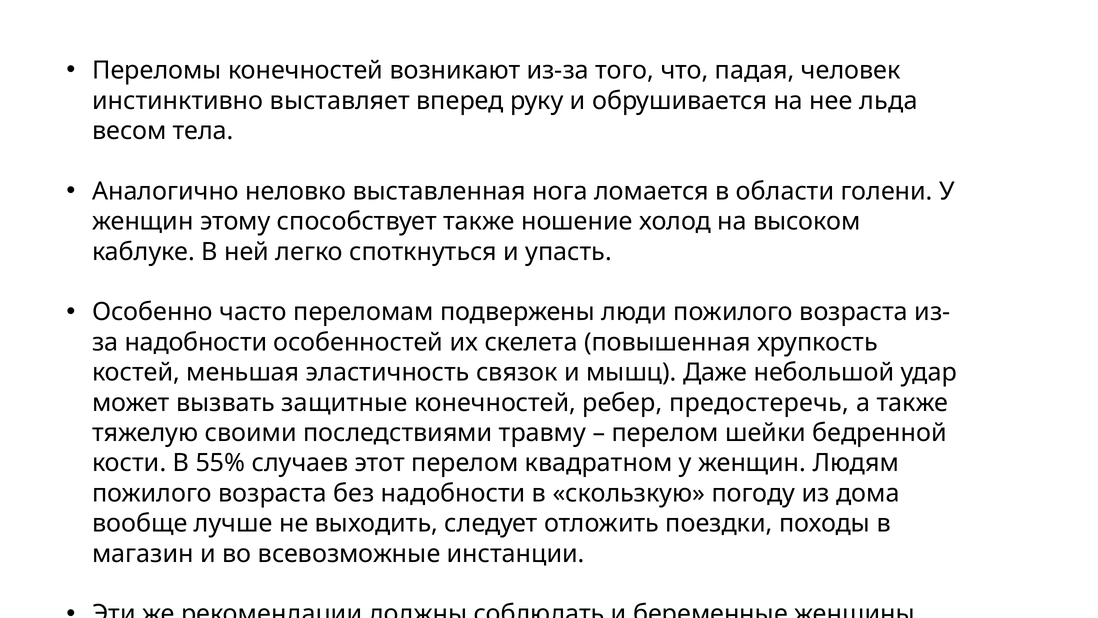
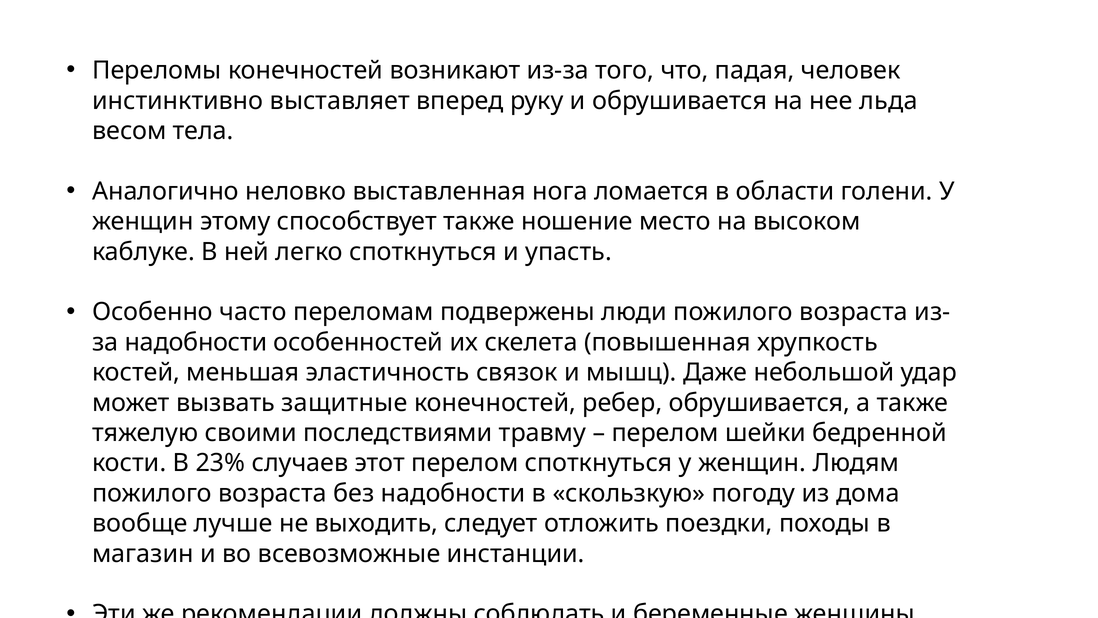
холод: холод -> место (675, 221)
ребер предостеречь: предостеречь -> обрушивается (759, 403)
55%: 55% -> 23% (220, 463)
перелом квадратном: квадратном -> споткнуться (599, 463)
